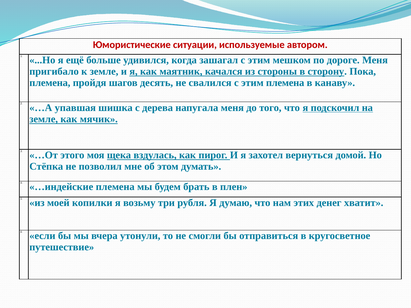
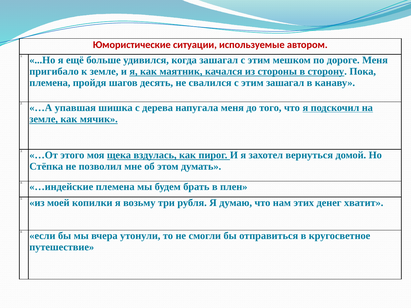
этим племена: племена -> зашагал (285, 83)
